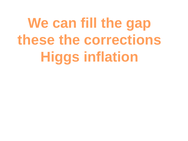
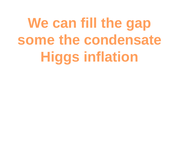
these: these -> some (36, 40)
corrections: corrections -> condensate (123, 40)
